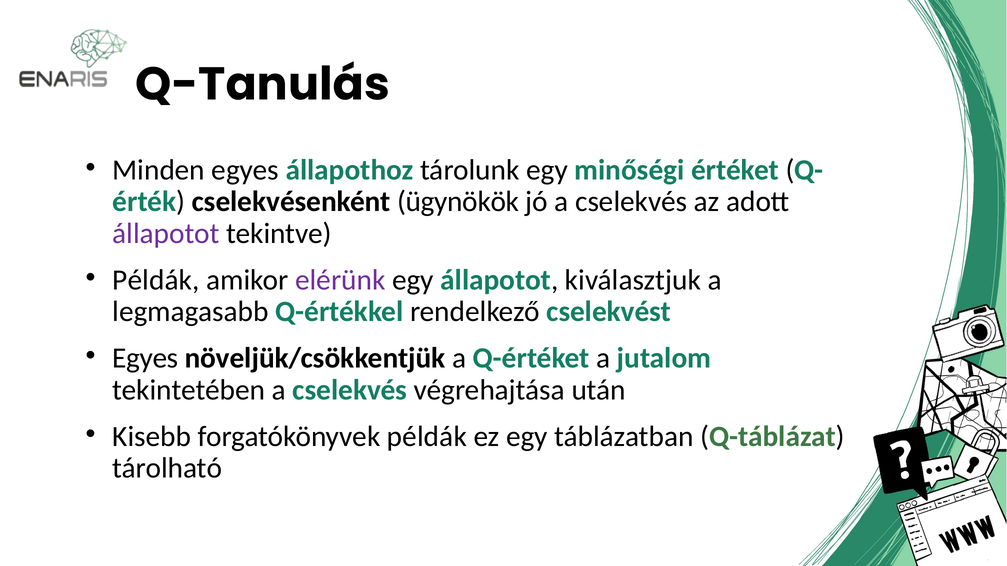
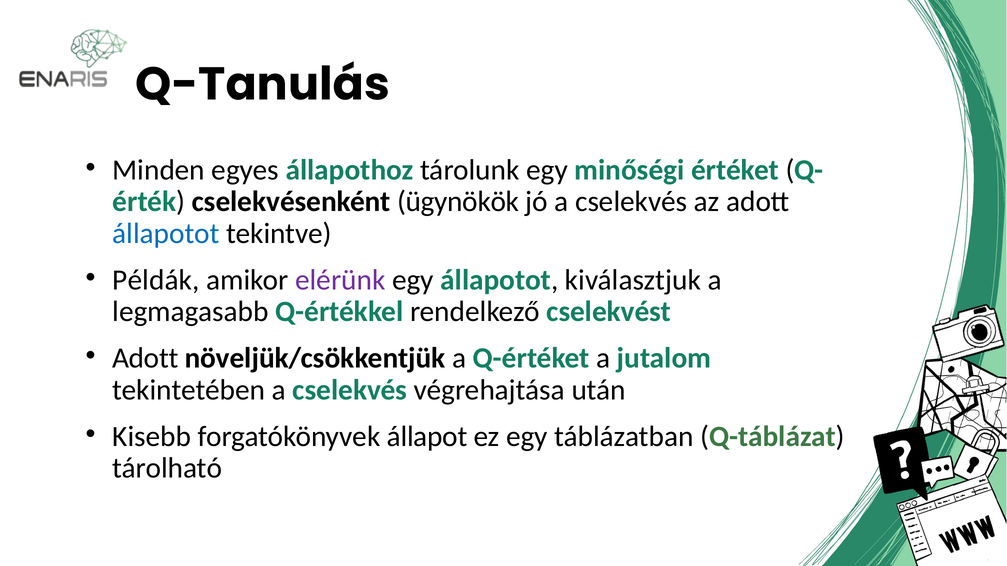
állapotot colour: purple -> blue (166, 234)
Egyes: Egyes -> Adott (145, 359)
forgatókönyvek példák: példák -> állapot (427, 437)
